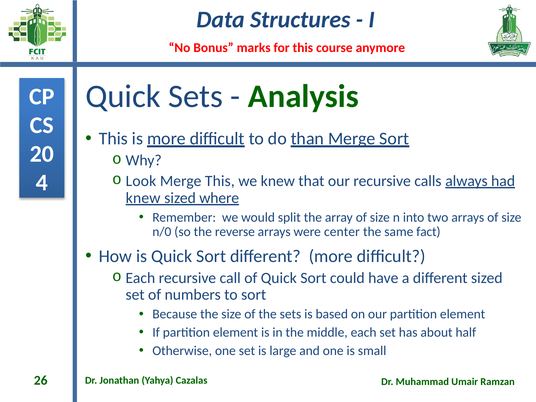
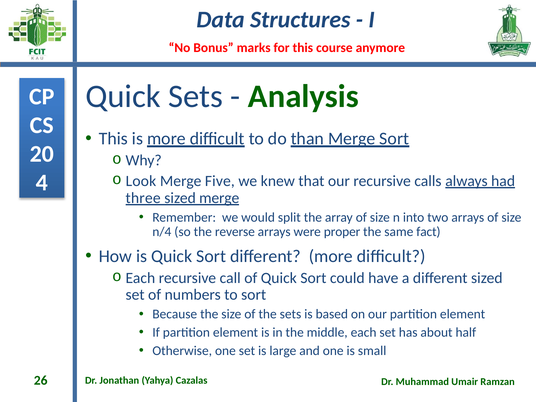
Merge This: This -> Five (220, 181)
knew: knew -> three (143, 198)
sized where: where -> merge (219, 198)
n/0: n/0 -> n/4 (162, 232)
center: center -> proper (342, 232)
